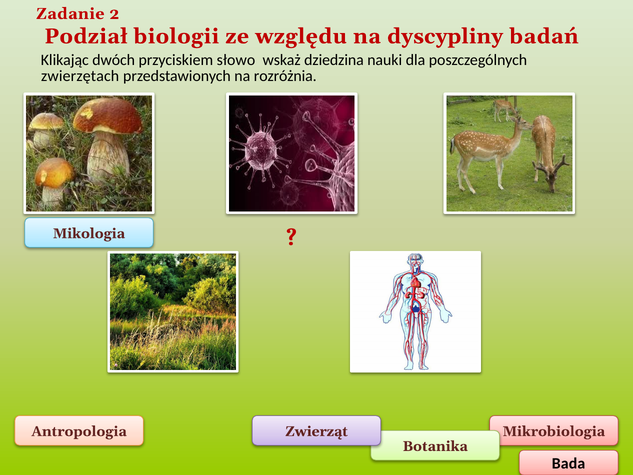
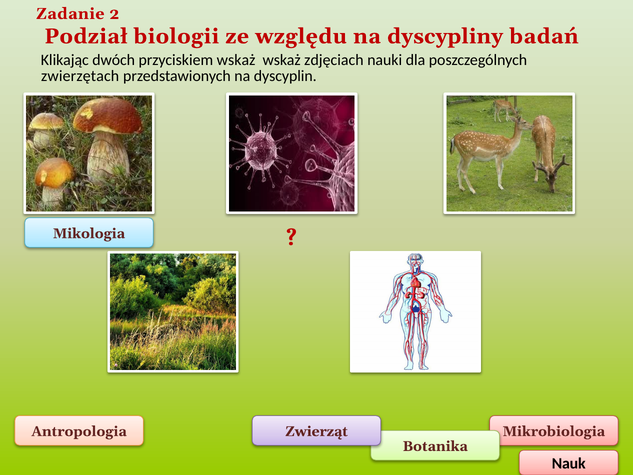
przyciskiem słowo: słowo -> wskaż (236, 60)
dziedzina: dziedzina -> zdjęciach (334, 60)
rozróżnia: rozróżnia -> dyscyplin (285, 76)
Bada: Bada -> Nauk (569, 463)
